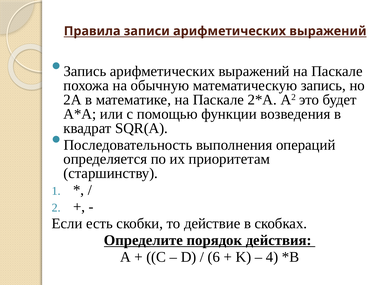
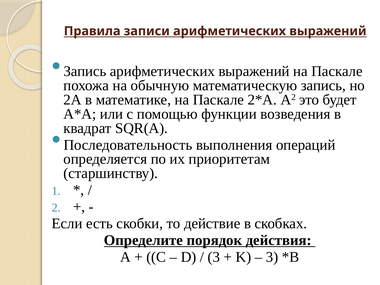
6: 6 -> 3 (214, 257)
4: 4 -> 3 (272, 257)
